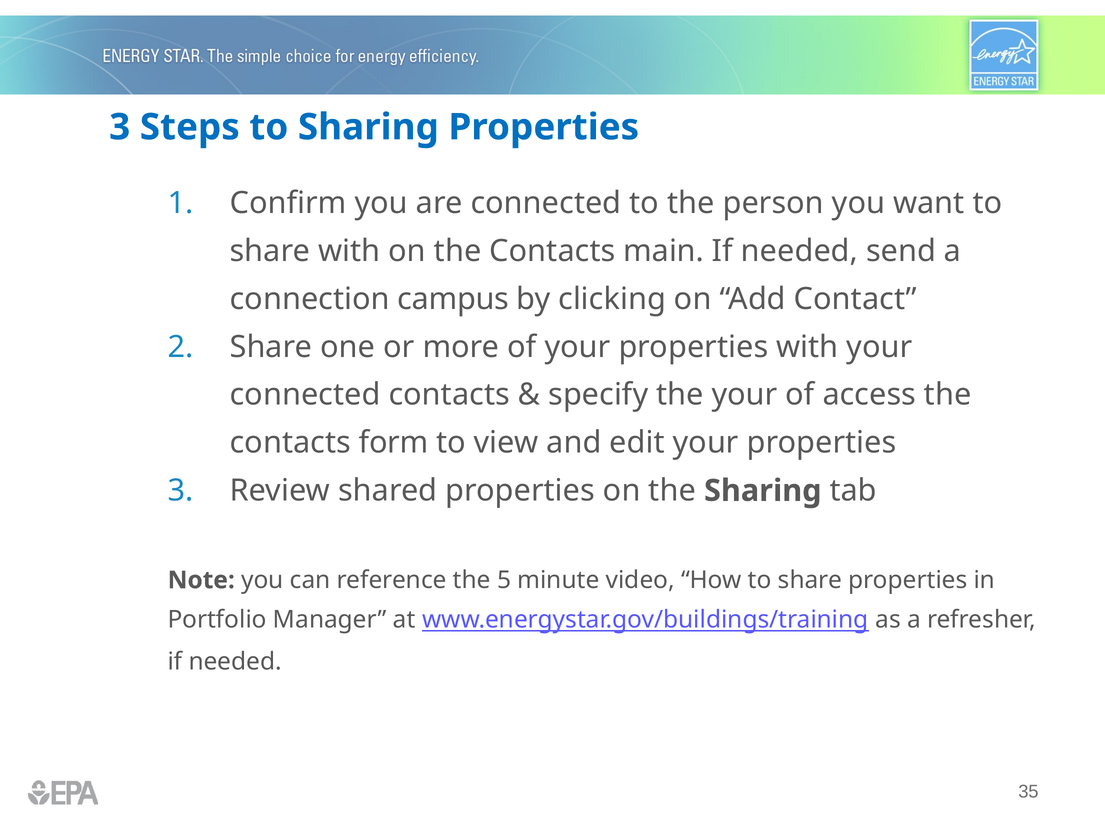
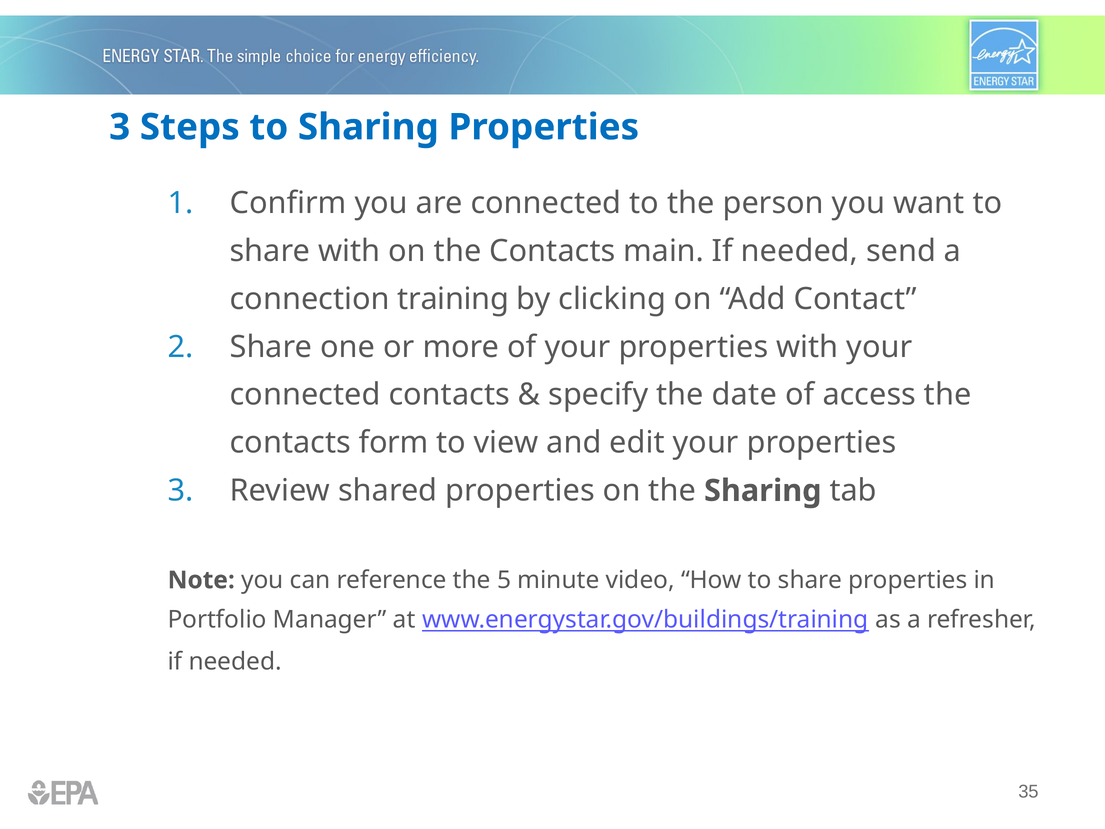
campus: campus -> training (453, 299)
the your: your -> date (744, 395)
